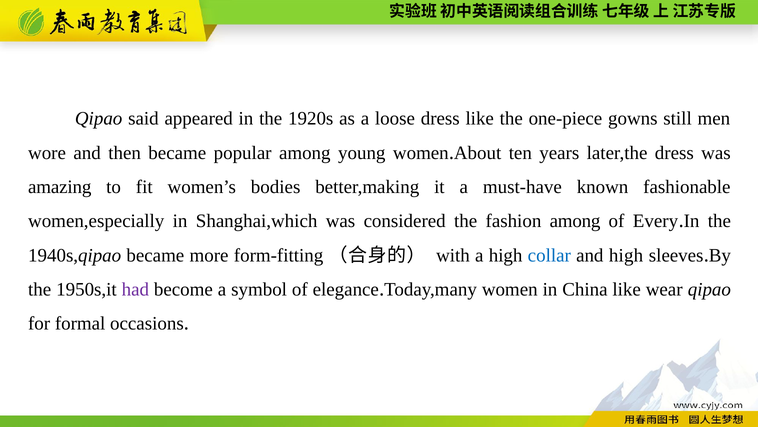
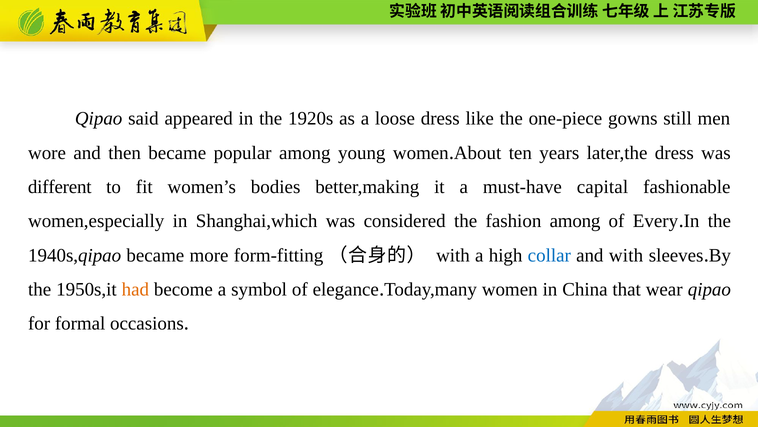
amazing: amazing -> different (60, 187)
known: known -> capital (602, 187)
and high: high -> with (626, 255)
had colour: purple -> orange (135, 289)
China like: like -> that (627, 289)
